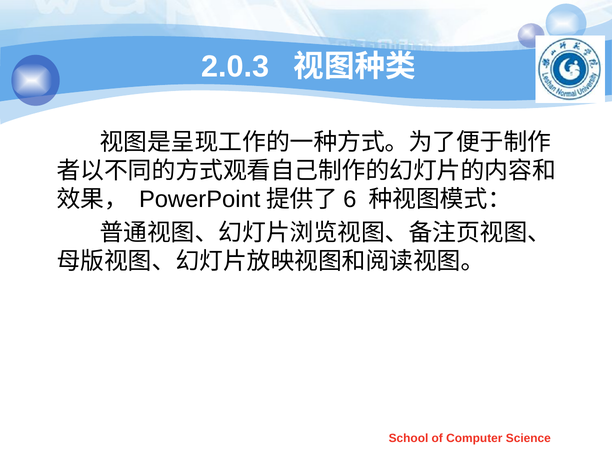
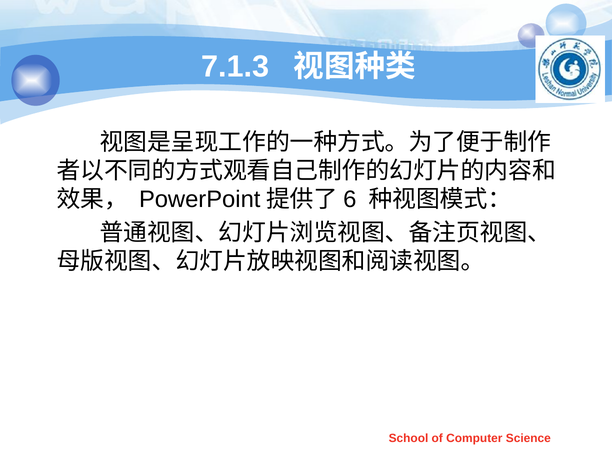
2.0.3: 2.0.3 -> 7.1.3 (235, 67)
